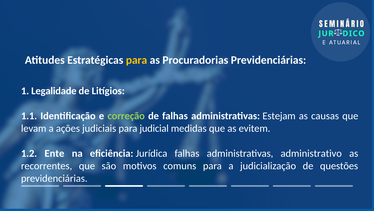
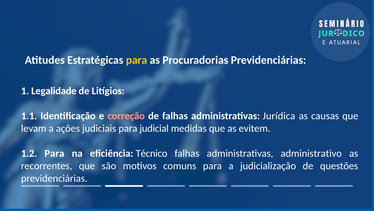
correção colour: light green -> pink (126, 116)
Estejam: Estejam -> Jurídica (279, 116)
1.2 Ente: Ente -> Para (54, 153)
Jurídica: Jurídica -> Técnico (152, 153)
